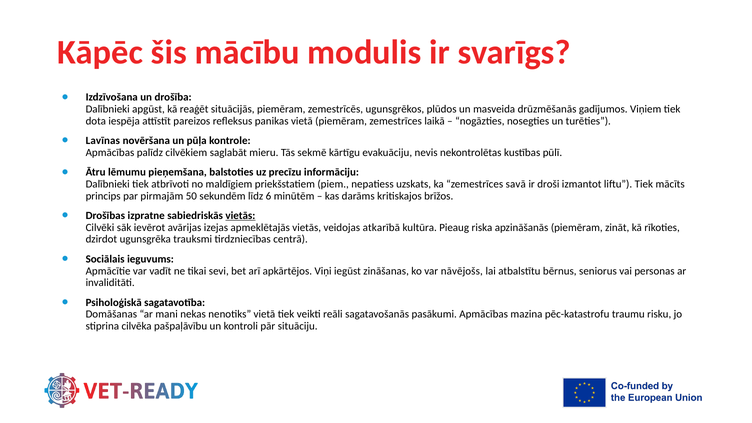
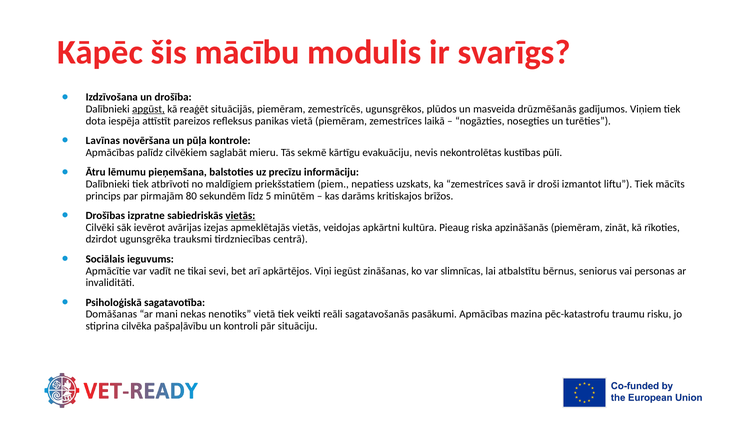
apgūst underline: none -> present (149, 109)
50: 50 -> 80 (191, 196)
6: 6 -> 5 (269, 196)
atkarībā: atkarībā -> apkārtni (381, 227)
nāvējošs: nāvējošs -> slimnīcas (462, 271)
